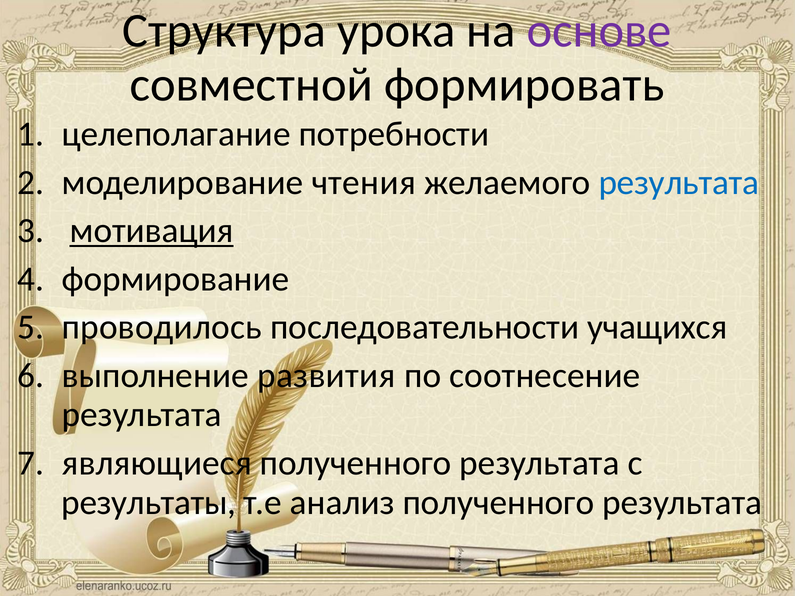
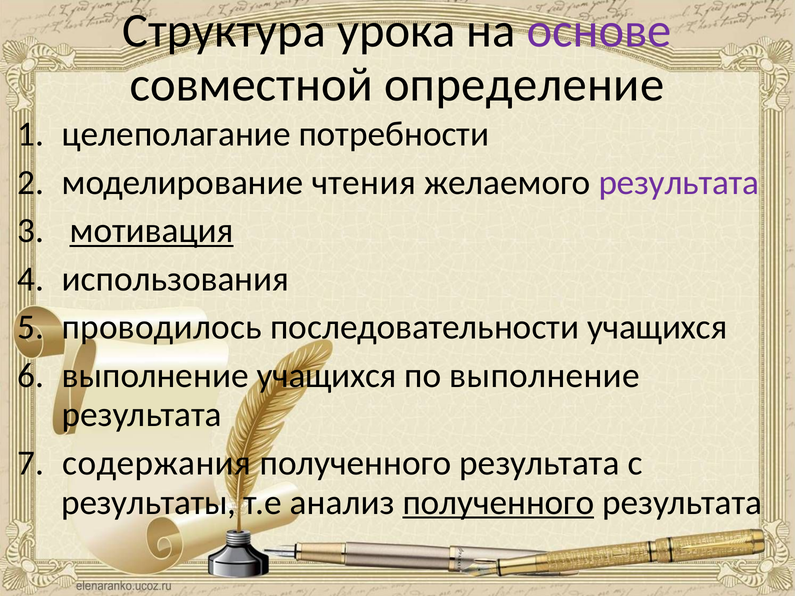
формировать: формировать -> определение (524, 85)
результата colour: blue -> purple (679, 182)
формирование: формирование -> использования (175, 279)
выполнение развития: развития -> учащихся (327, 376)
по соотнесение: соотнесение -> выполнение (545, 376)
являющиеся: являющиеся -> содержания (157, 463)
полученного underline: none -> present (498, 503)
